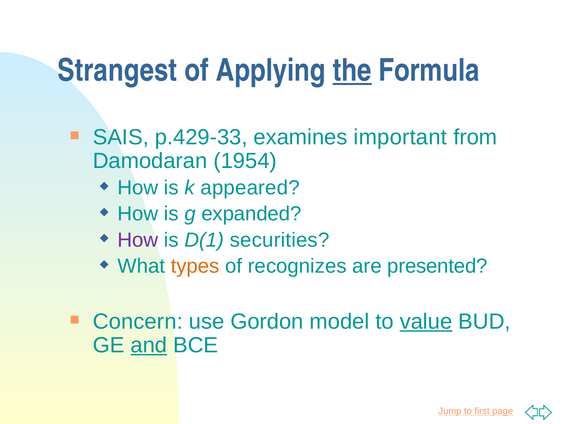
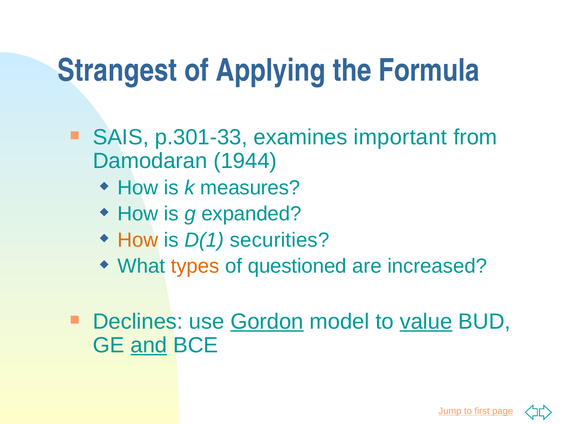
the underline: present -> none (352, 70)
p.429-33: p.429-33 -> p.301-33 (201, 137)
1954: 1954 -> 1944 (245, 161)
appeared: appeared -> measures (250, 188)
How colour: purple -> orange (138, 240)
recognizes: recognizes -> questioned (297, 266)
presented: presented -> increased (437, 266)
Concern: Concern -> Declines (138, 321)
Gordon underline: none -> present (267, 321)
